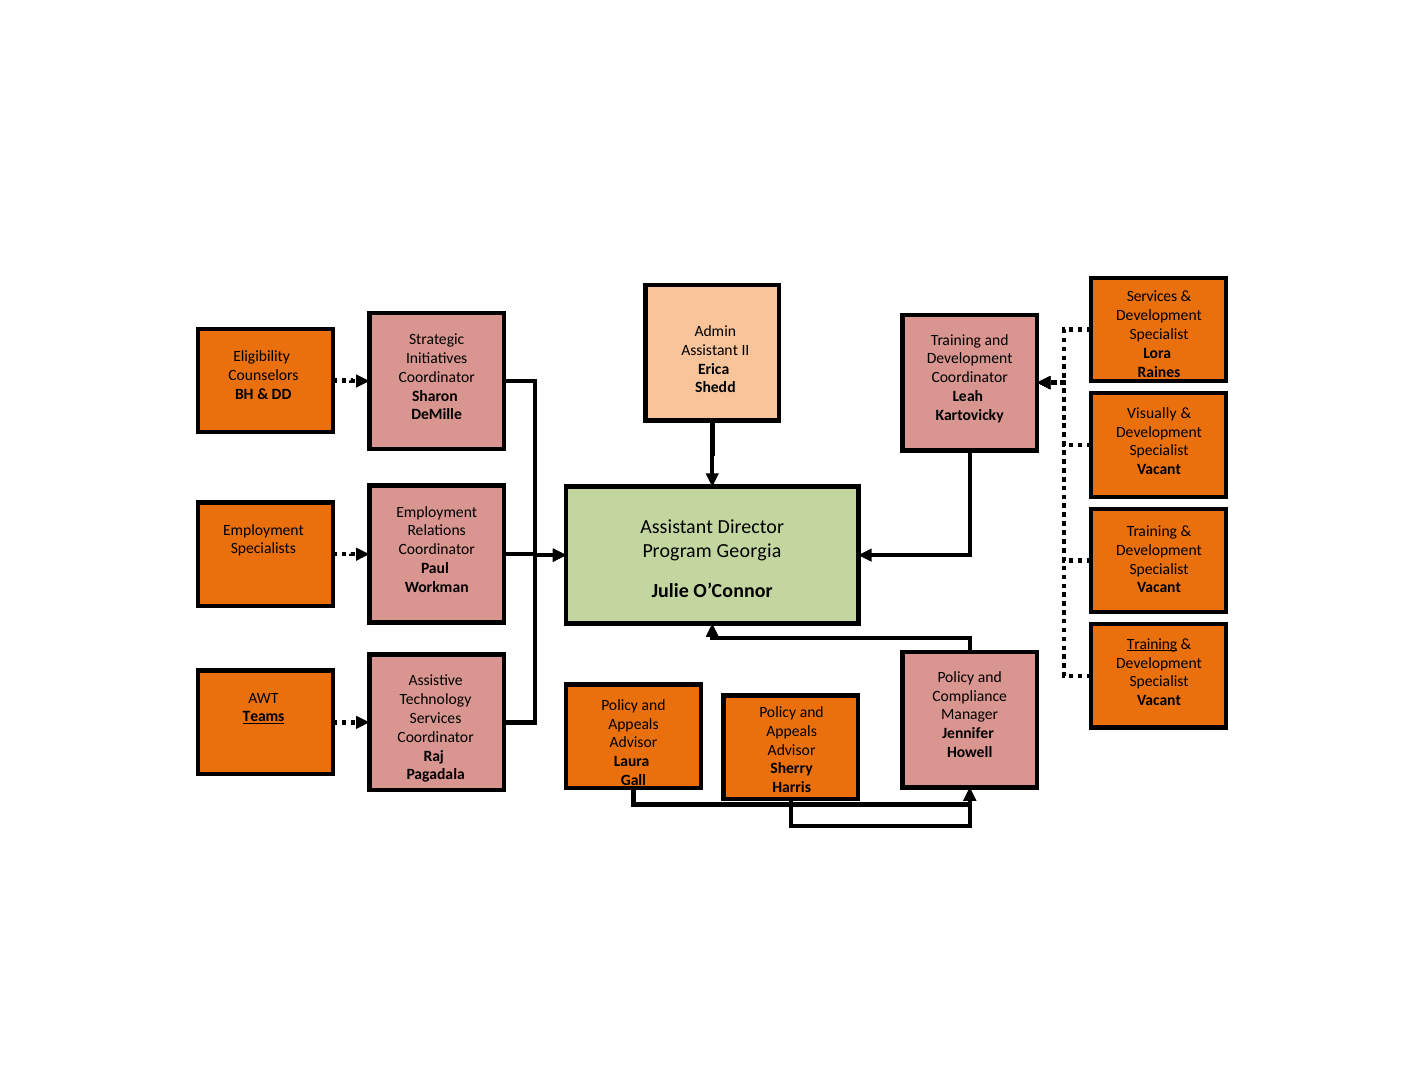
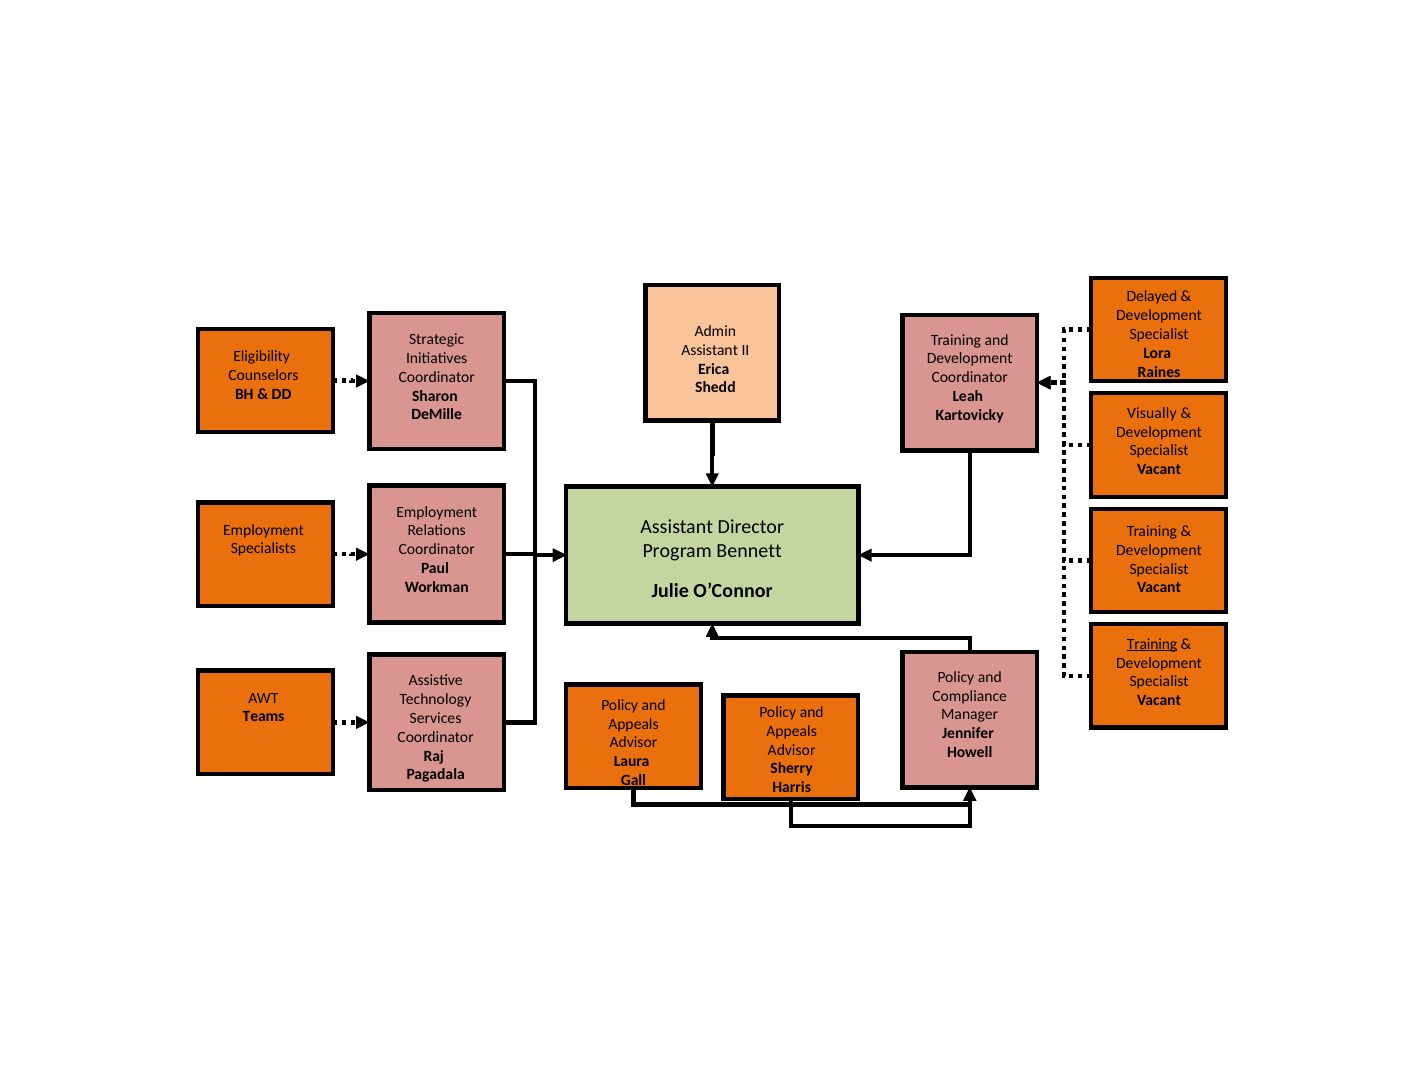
Services: Services -> Delayed (1152, 297)
Georgia: Georgia -> Bennett (749, 551)
Teams underline: present -> none (264, 717)
